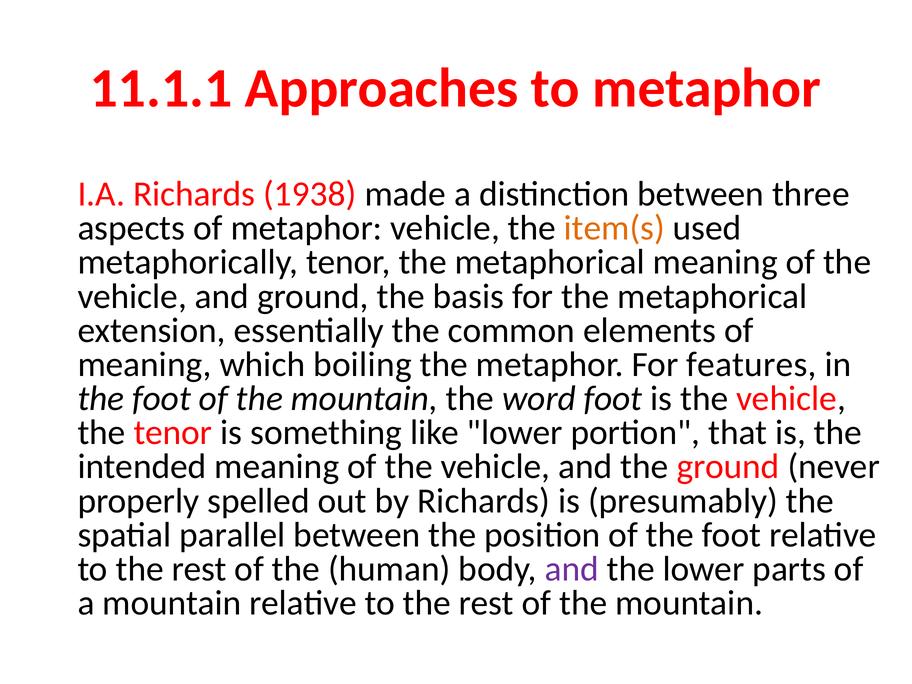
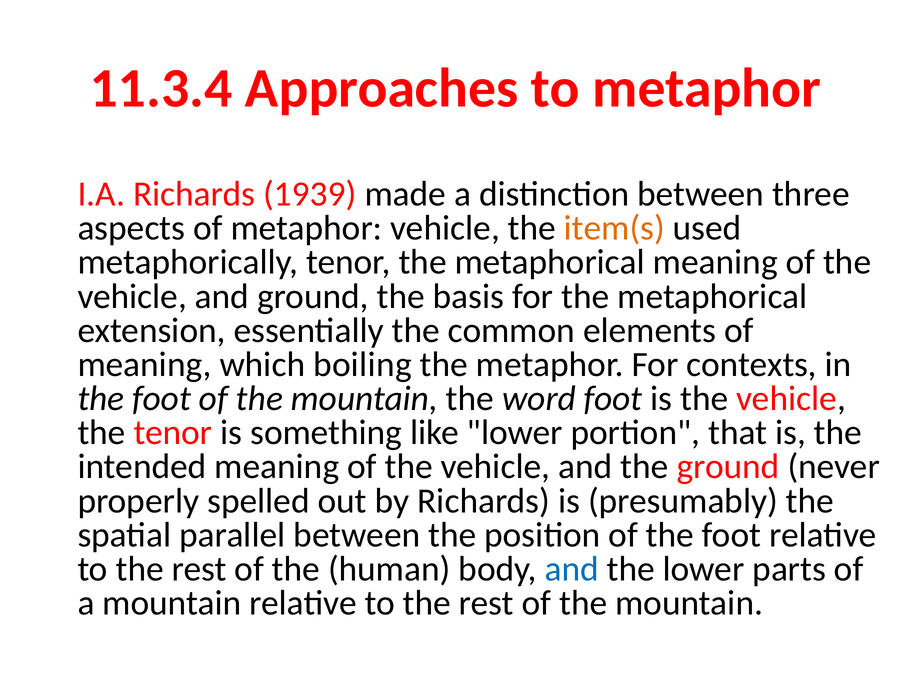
11.1.1: 11.1.1 -> 11.3.4 (161, 88)
1938: 1938 -> 1939 (310, 194)
features: features -> contexts (752, 365)
and colour: purple -> blue (572, 569)
